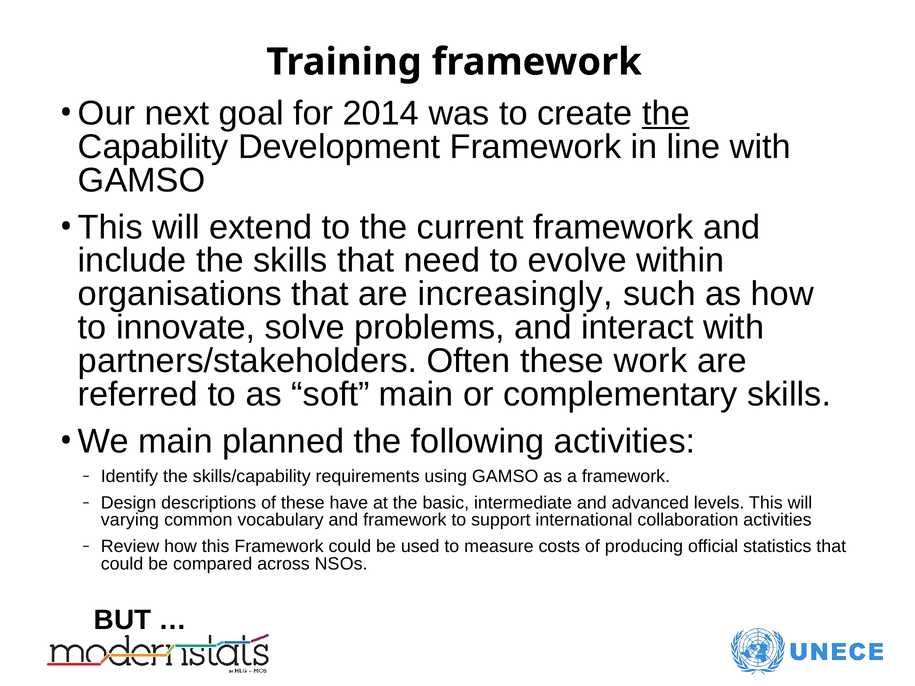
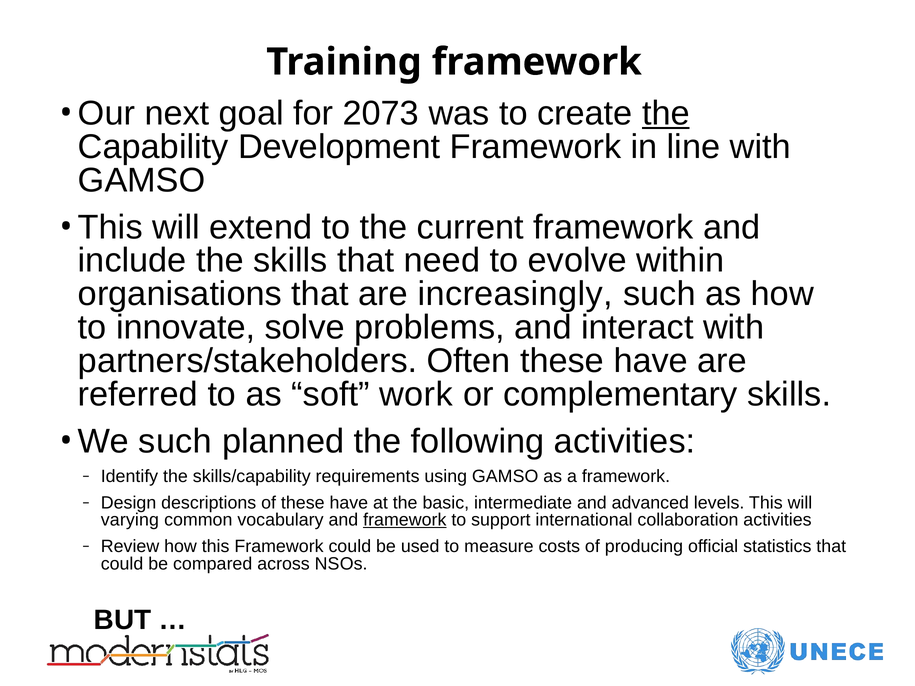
2014: 2014 -> 2073 (381, 113)
Often these work: work -> have (651, 361)
soft main: main -> work (416, 394)
We main: main -> such (175, 441)
framework underline: none -> present (405, 520)
